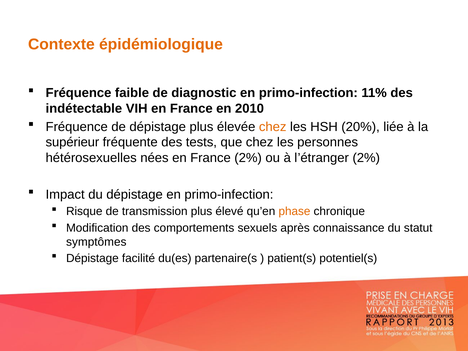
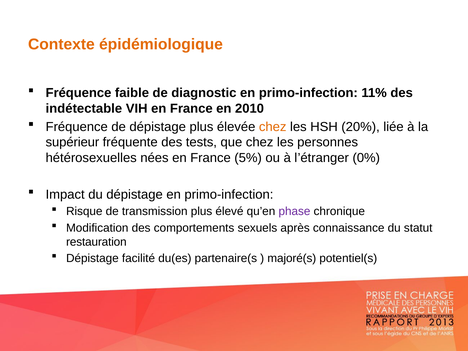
France 2%: 2% -> 5% (248, 158)
l’étranger 2%: 2% -> 0% (366, 158)
phase colour: orange -> purple (294, 211)
symptômes: symptômes -> restauration (96, 242)
patient(s: patient(s -> majoré(s (292, 258)
